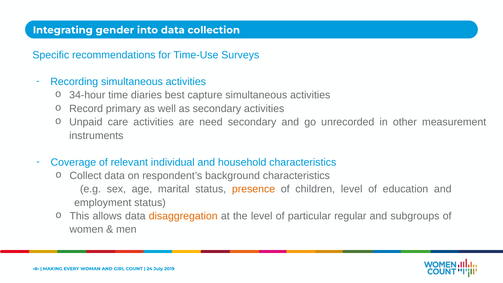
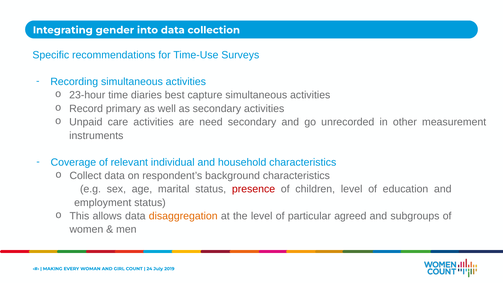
34-hour: 34-hour -> 23-hour (87, 95)
presence colour: orange -> red (254, 189)
regular: regular -> agreed (350, 216)
